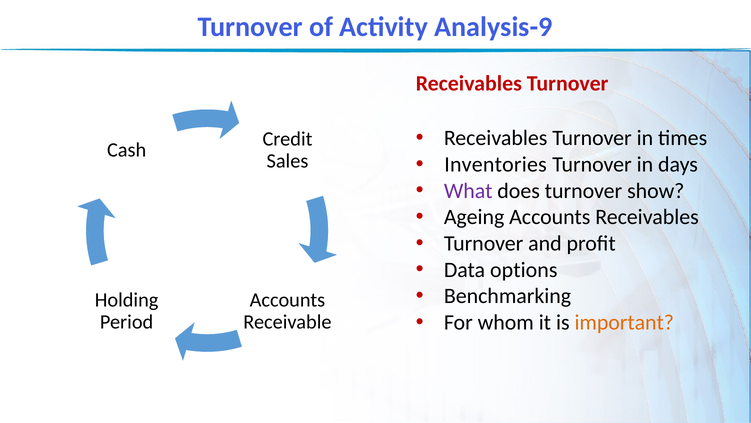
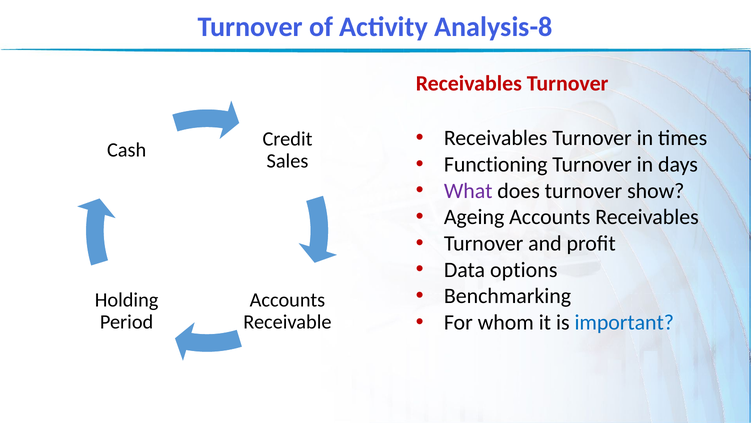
Analysis-9: Analysis-9 -> Analysis-8 (493, 27)
Inventories: Inventories -> Functioning (496, 164)
important colour: orange -> blue (624, 322)
